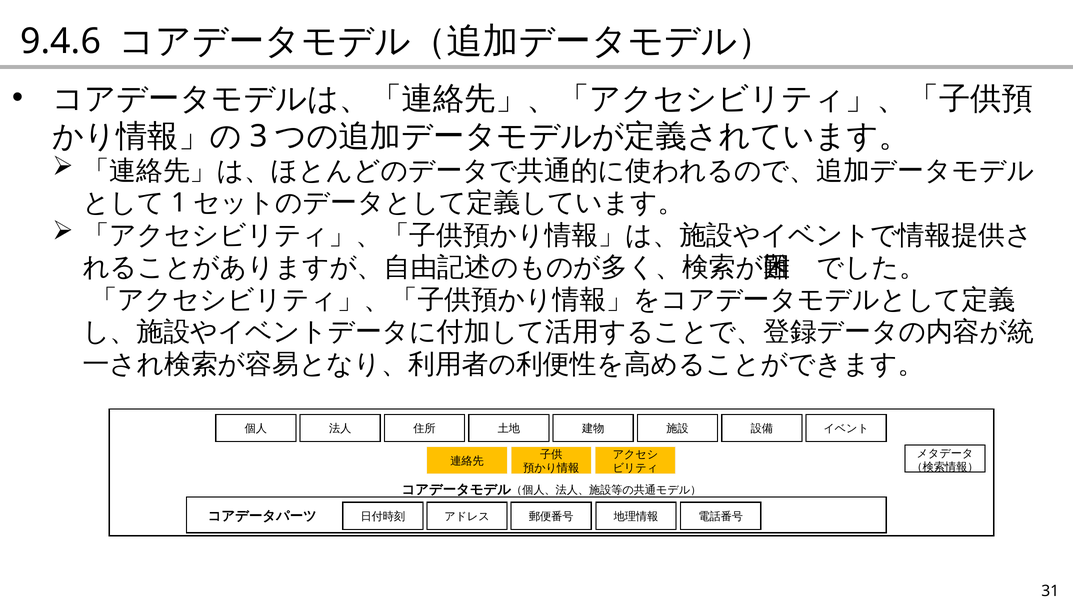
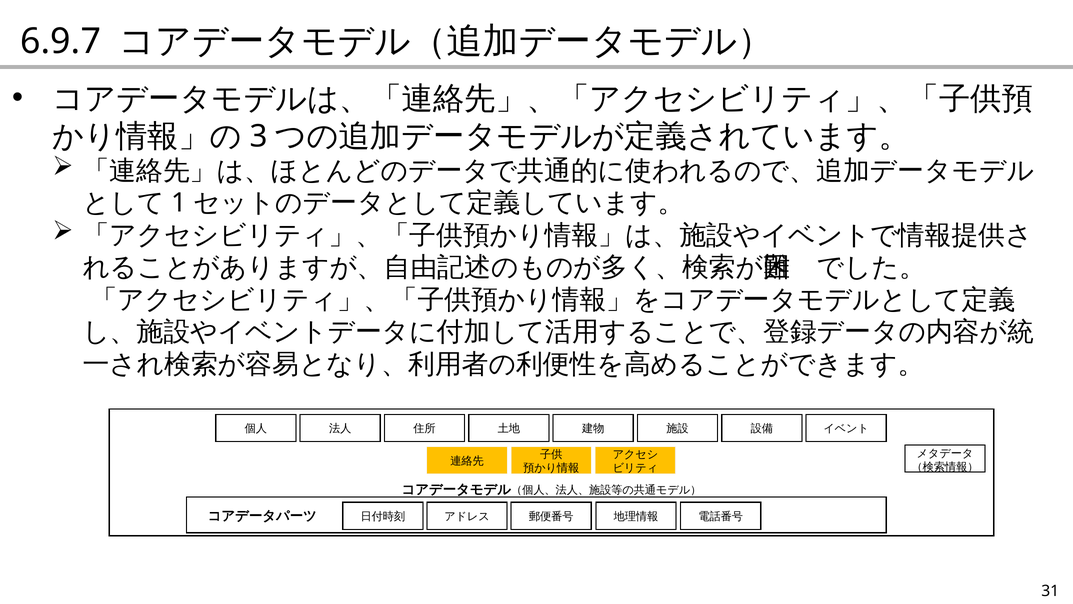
9.4.6: 9.4.6 -> 6.9.7 (61, 41)
